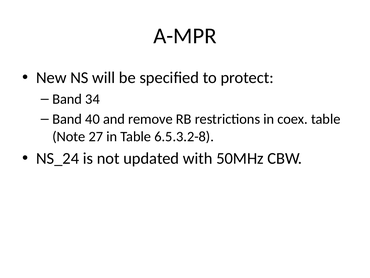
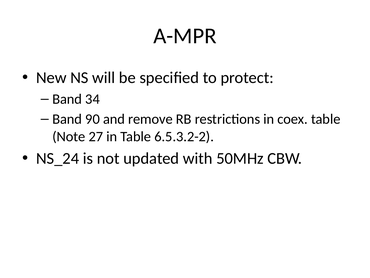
40: 40 -> 90 (93, 119)
6.5.3.2-8: 6.5.3.2-8 -> 6.5.3.2-2 (184, 136)
